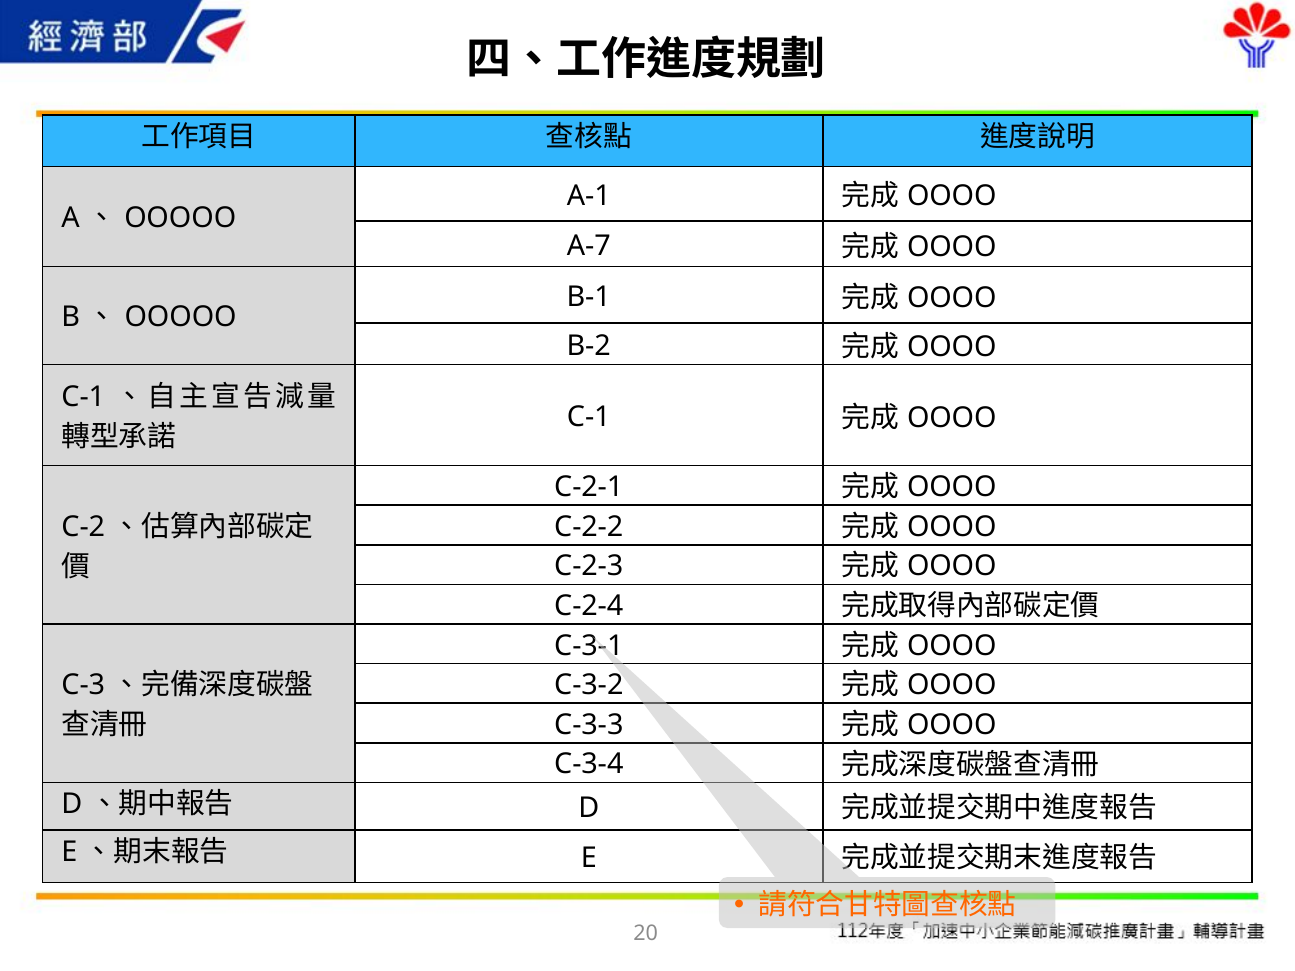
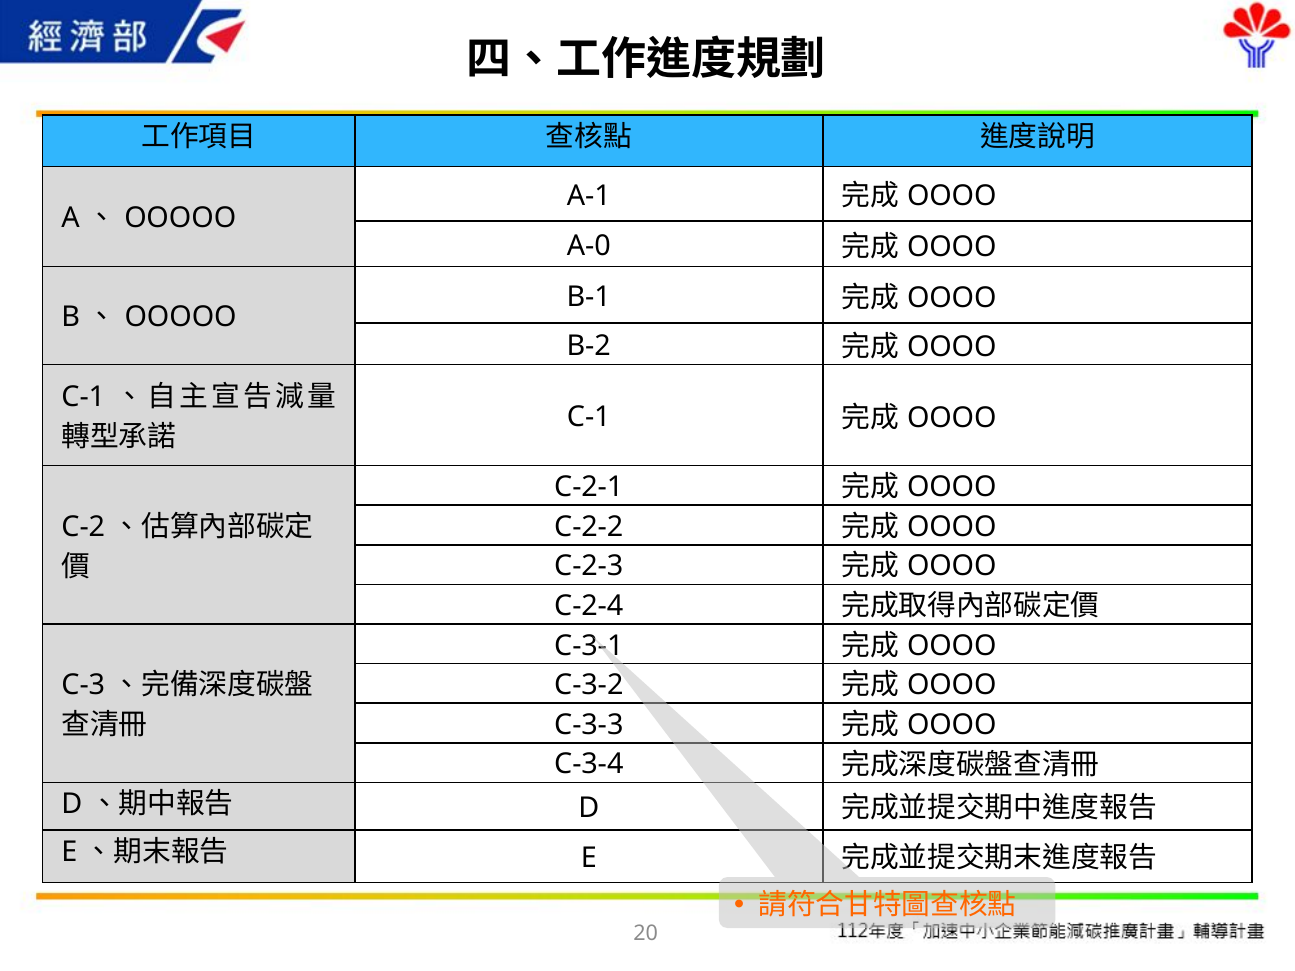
A-7: A-7 -> A-0 (589, 246)
